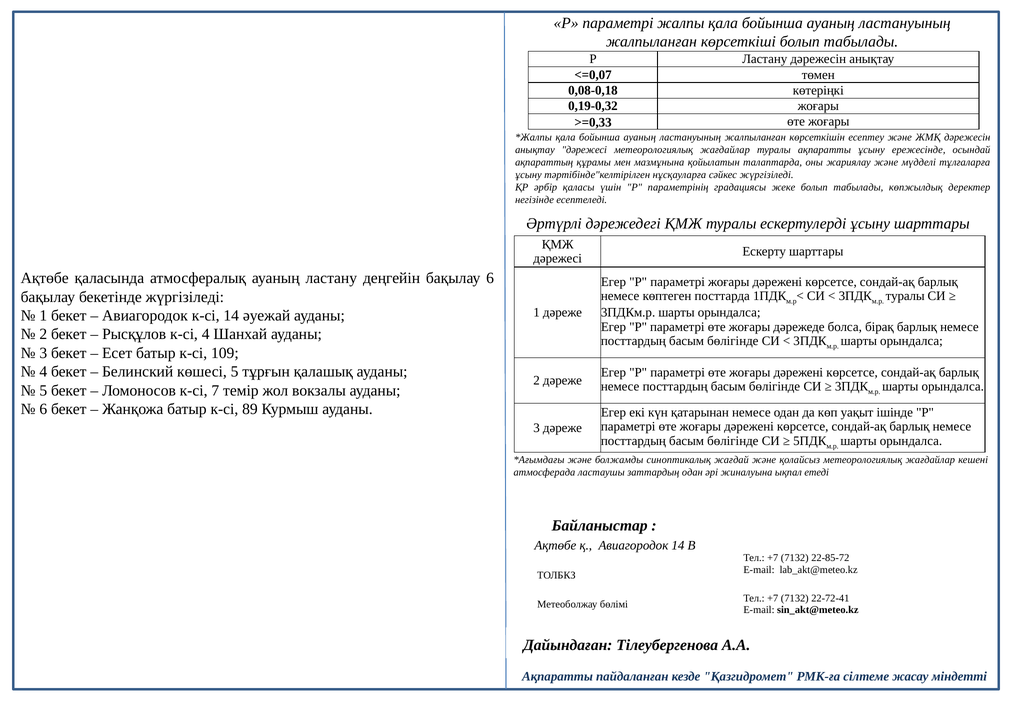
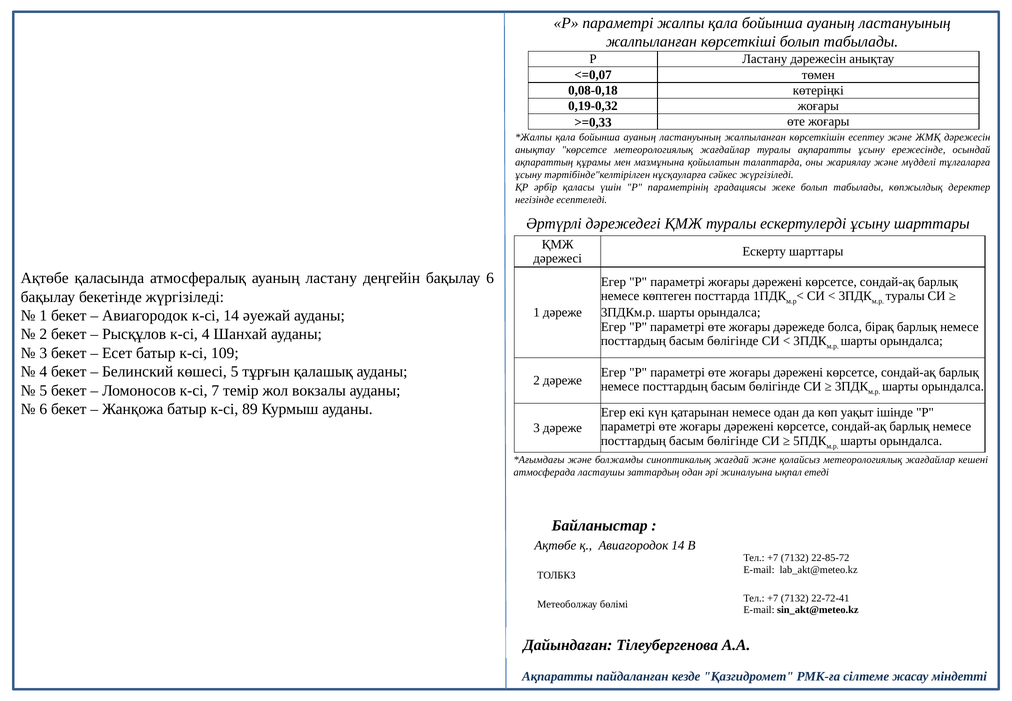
анықтау дәрежесі: дәрежесі -> көрсетсе (584, 150)
